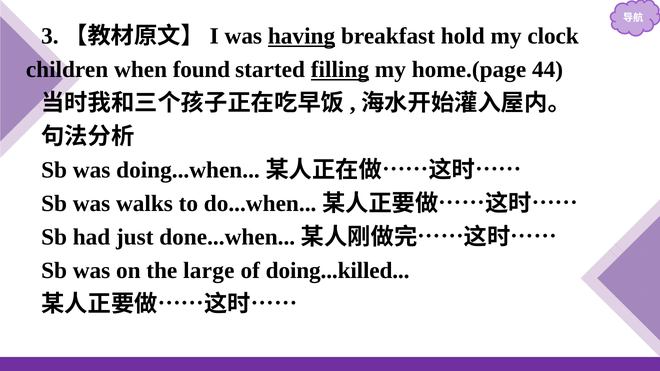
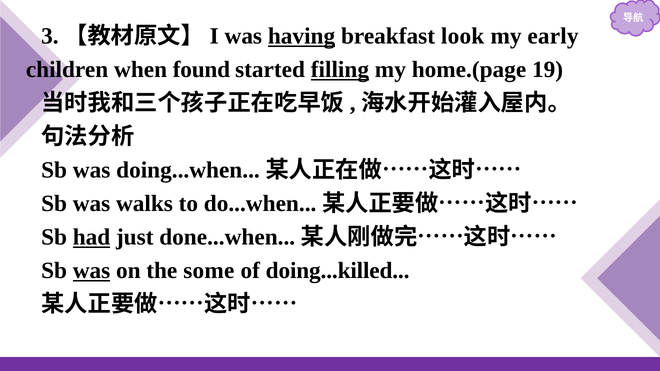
hold: hold -> look (463, 36)
clock: clock -> early (553, 36)
44: 44 -> 19 (548, 70)
had underline: none -> present (92, 237)
was underline: none -> present (91, 271)
large: large -> some (209, 271)
